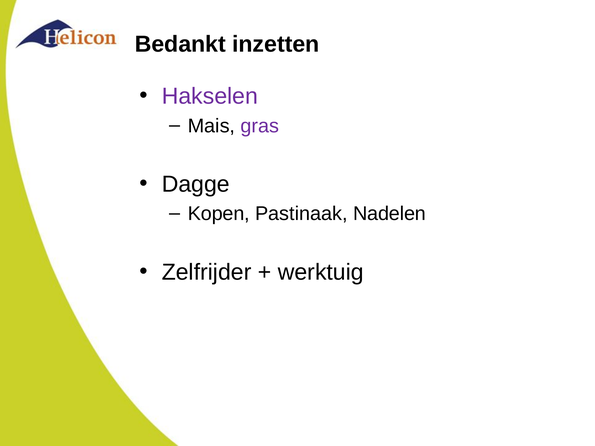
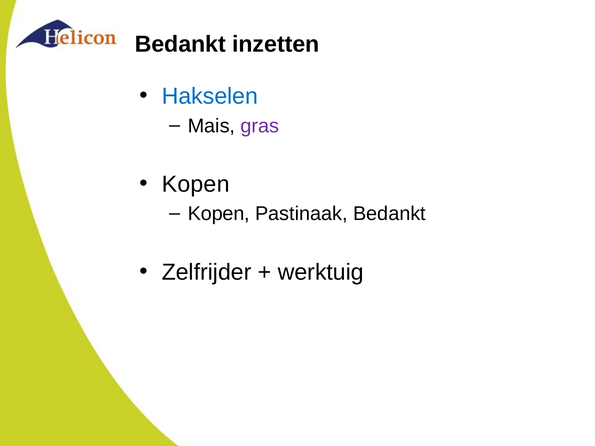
Hakselen colour: purple -> blue (210, 96)
Dagge: Dagge -> Kopen (196, 184)
Pastinaak Nadelen: Nadelen -> Bedankt (389, 214)
